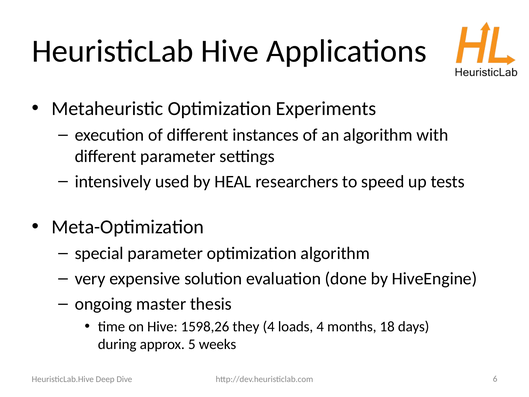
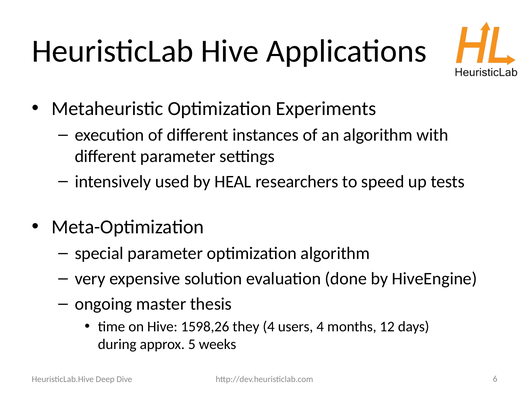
loads: loads -> users (296, 326)
18: 18 -> 12 (387, 326)
